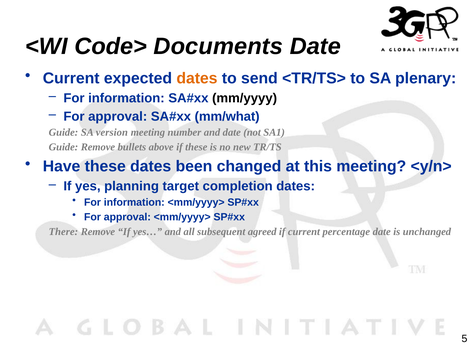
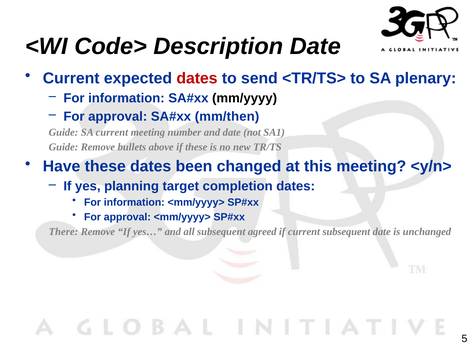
Documents: Documents -> Description (218, 46)
dates colour: orange -> red (197, 78)
mm/what: mm/what -> mm/then (227, 116)
SA version: version -> current (112, 132)
current percentage: percentage -> subsequent (346, 232)
